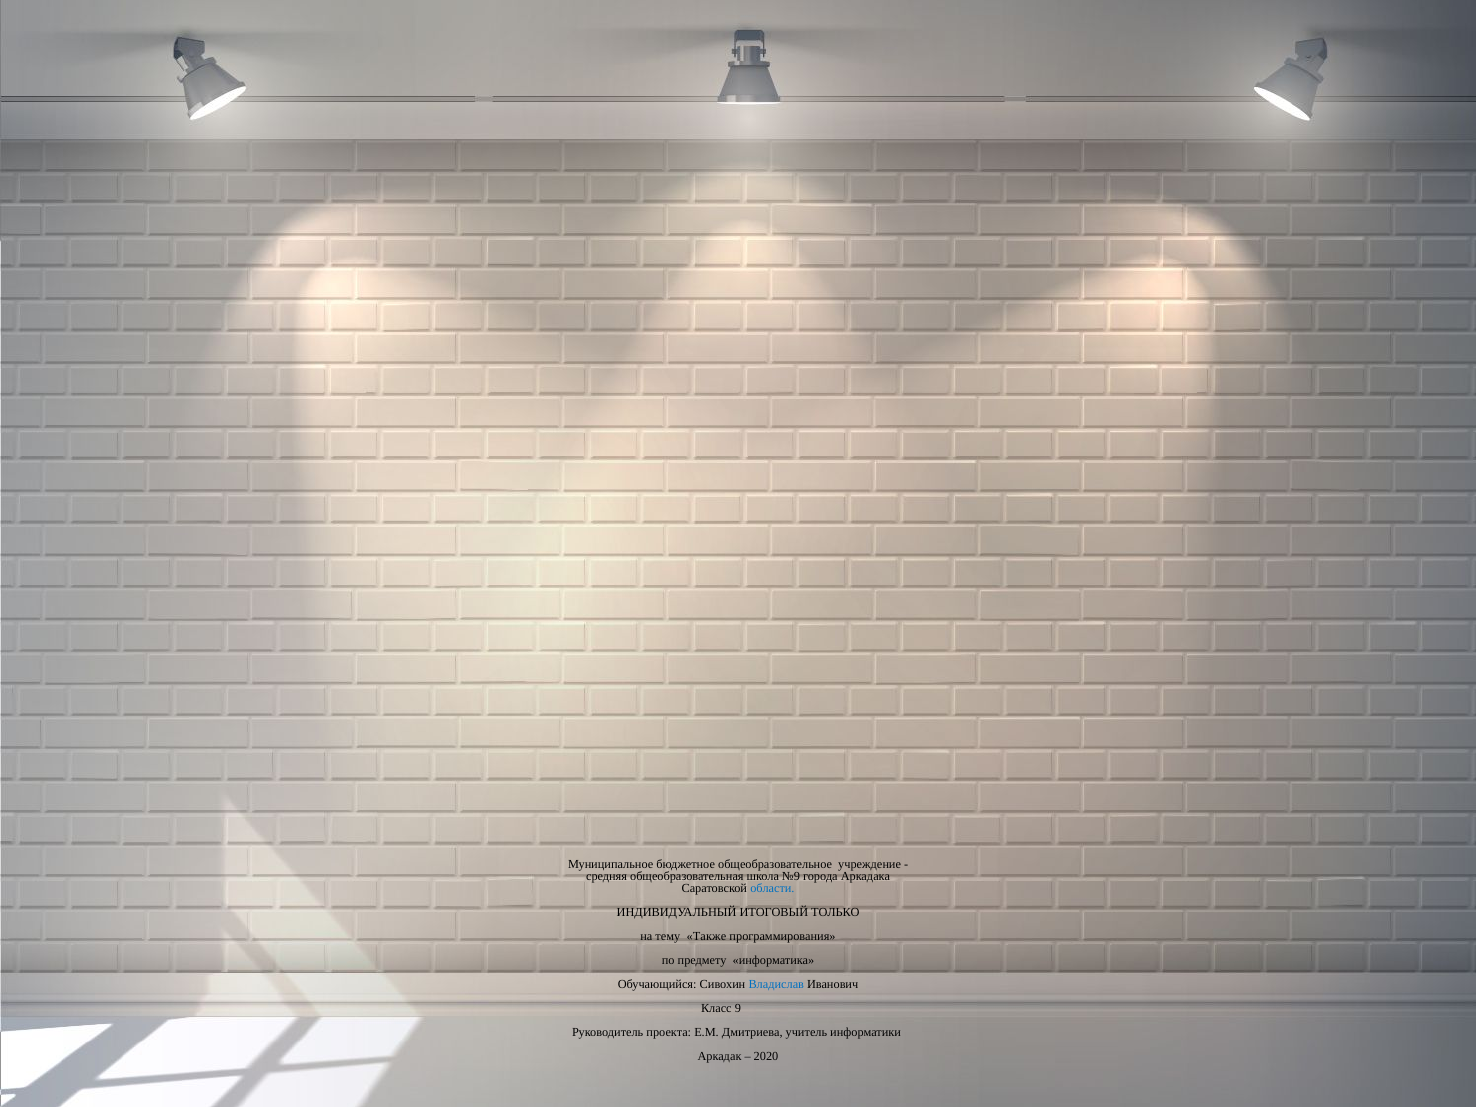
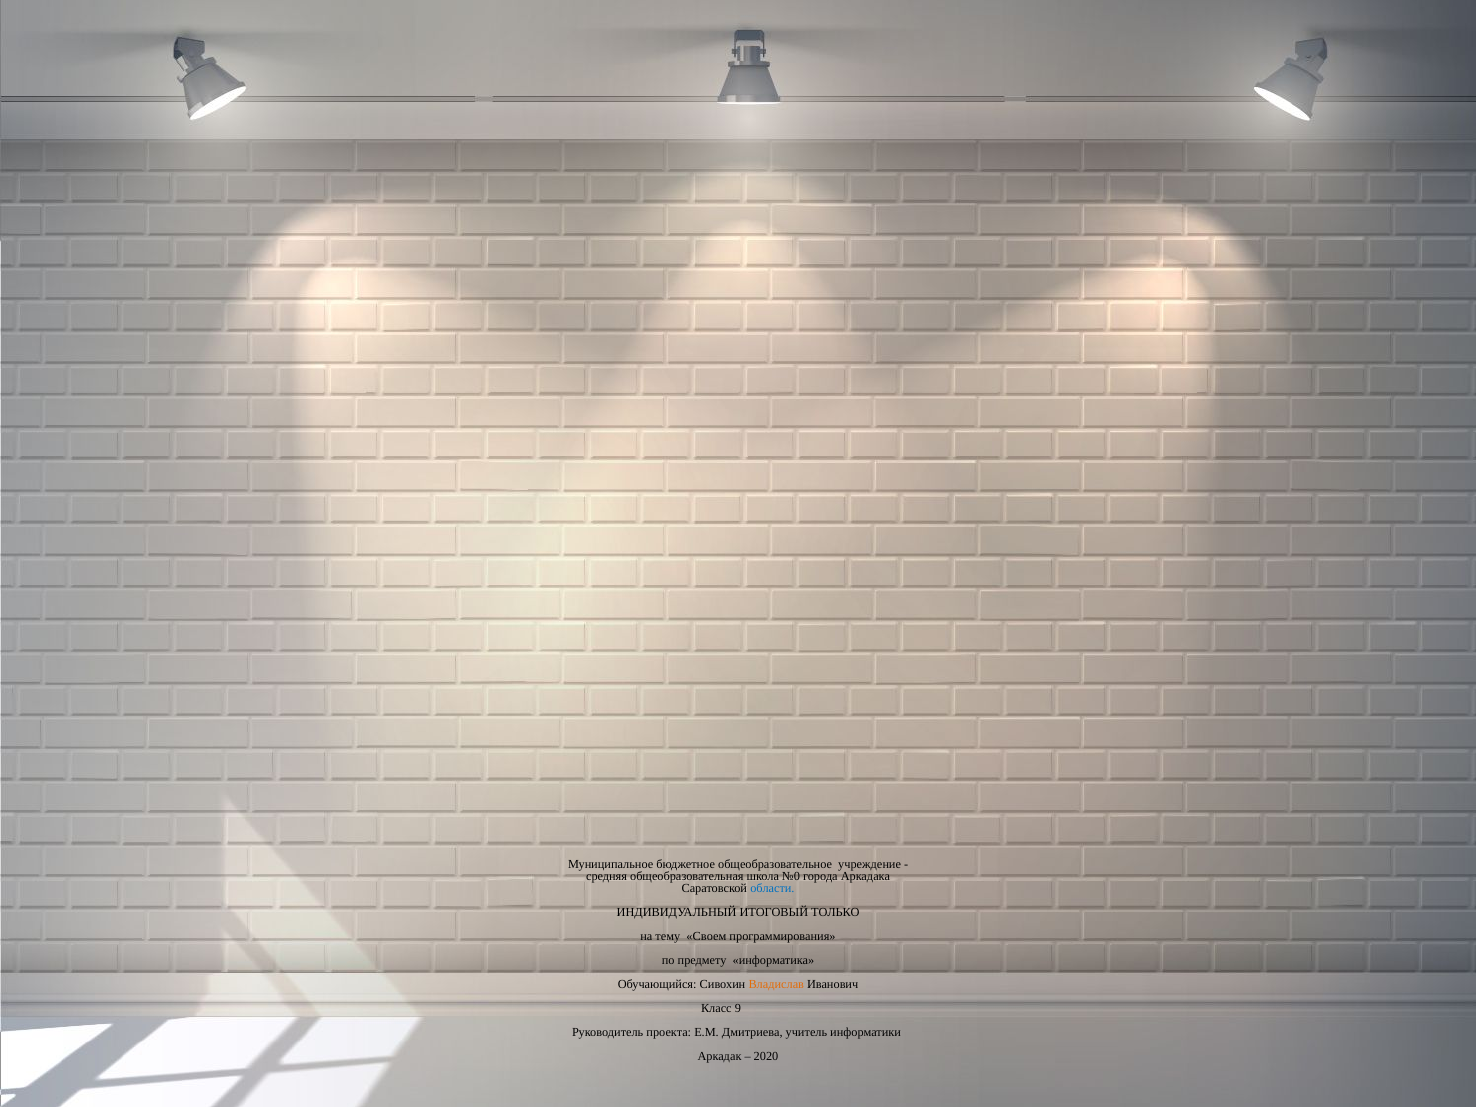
№9: №9 -> №0 (791, 877)
Также: Также -> Своем (706, 937)
Владислав colour: blue -> orange (776, 984)
